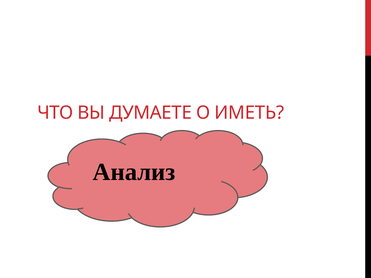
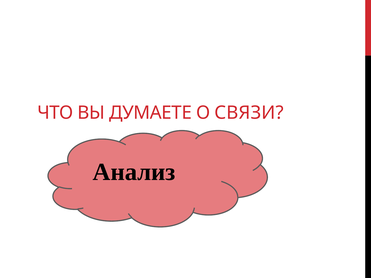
ИМЕТЬ: ИМЕТЬ -> СВЯЗИ (249, 113)
